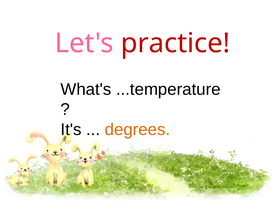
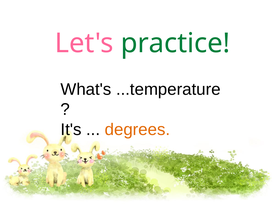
practice colour: red -> green (175, 43)
